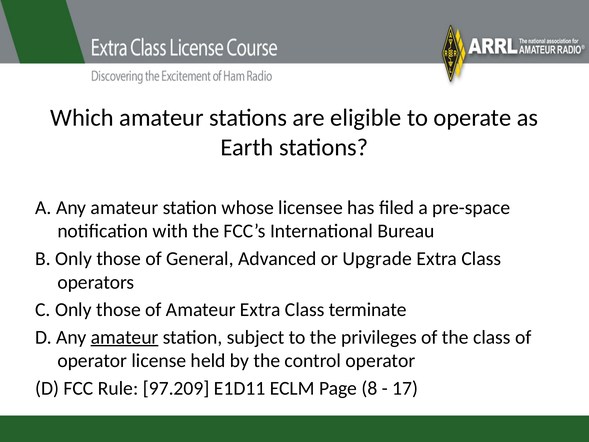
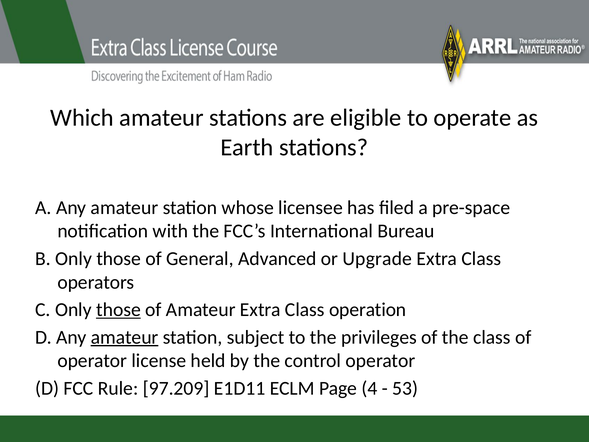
those underline: none -> present (118, 310)
terminate: terminate -> operation (368, 310)
8: 8 -> 4 (369, 388)
17: 17 -> 53 (405, 388)
